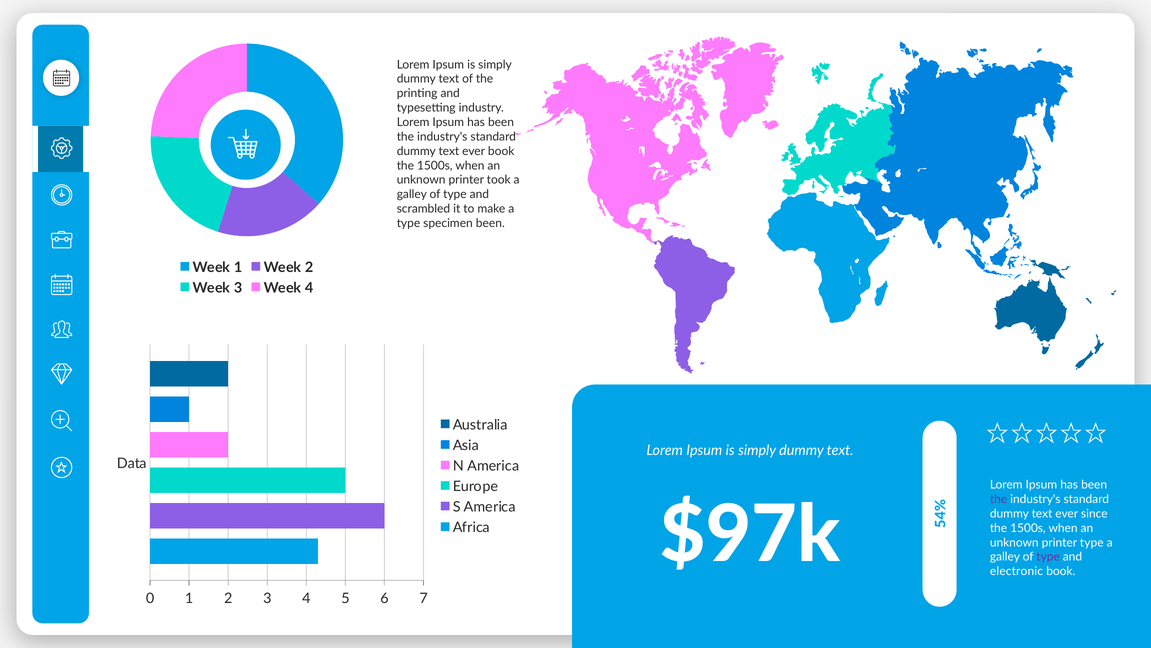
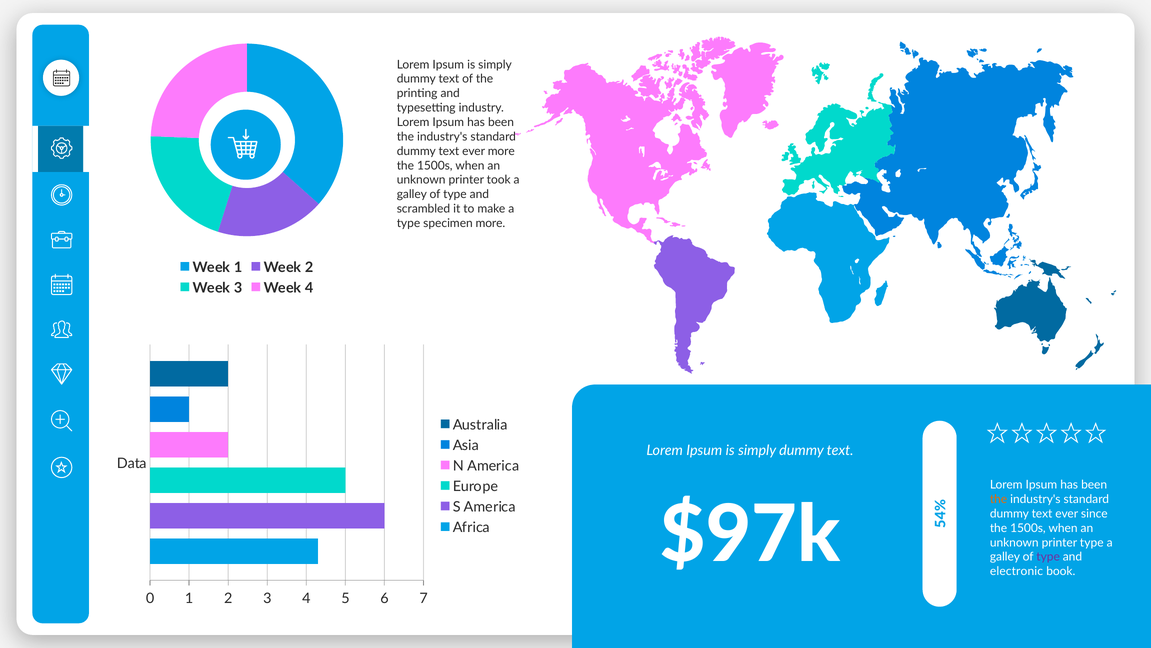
ever book: book -> more (501, 151)
specimen been: been -> more (490, 223)
the colour: purple -> orange (999, 499)
